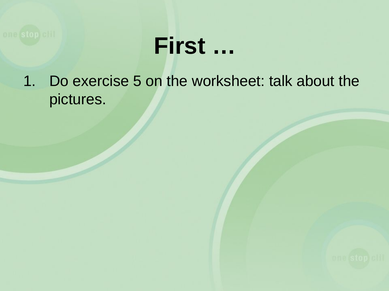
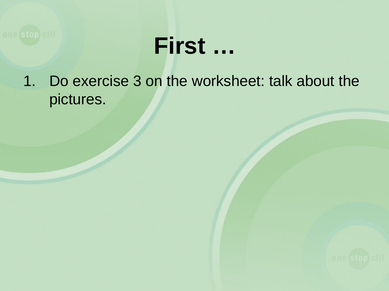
5: 5 -> 3 (137, 81)
